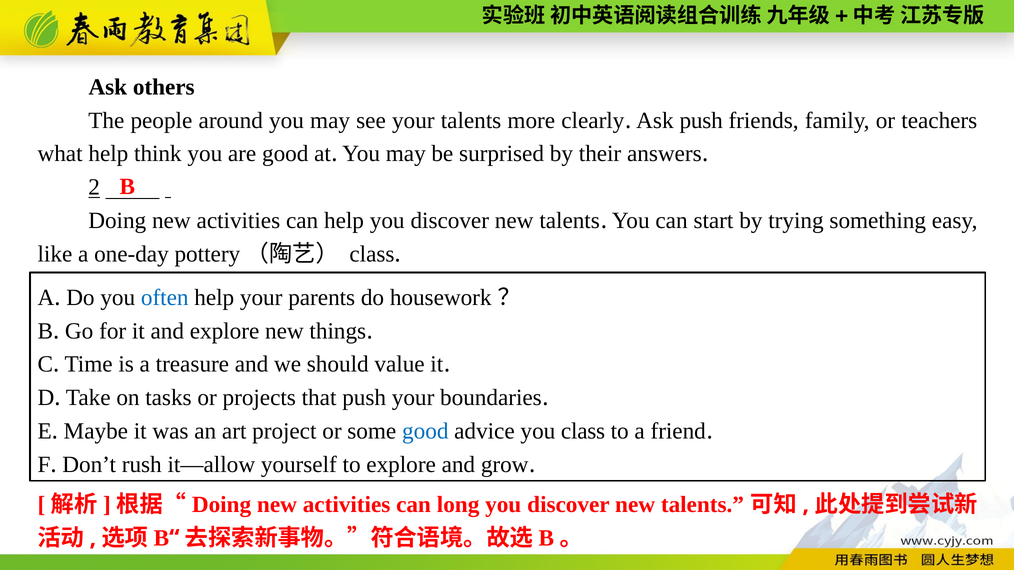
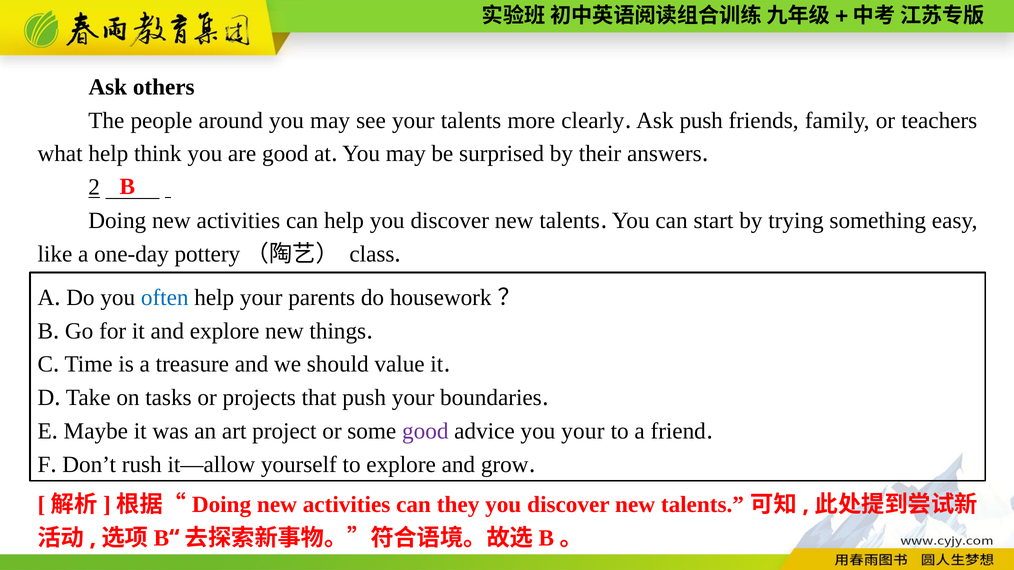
good colour: blue -> purple (425, 431)
you class: class -> your (583, 431)
long: long -> they (458, 505)
